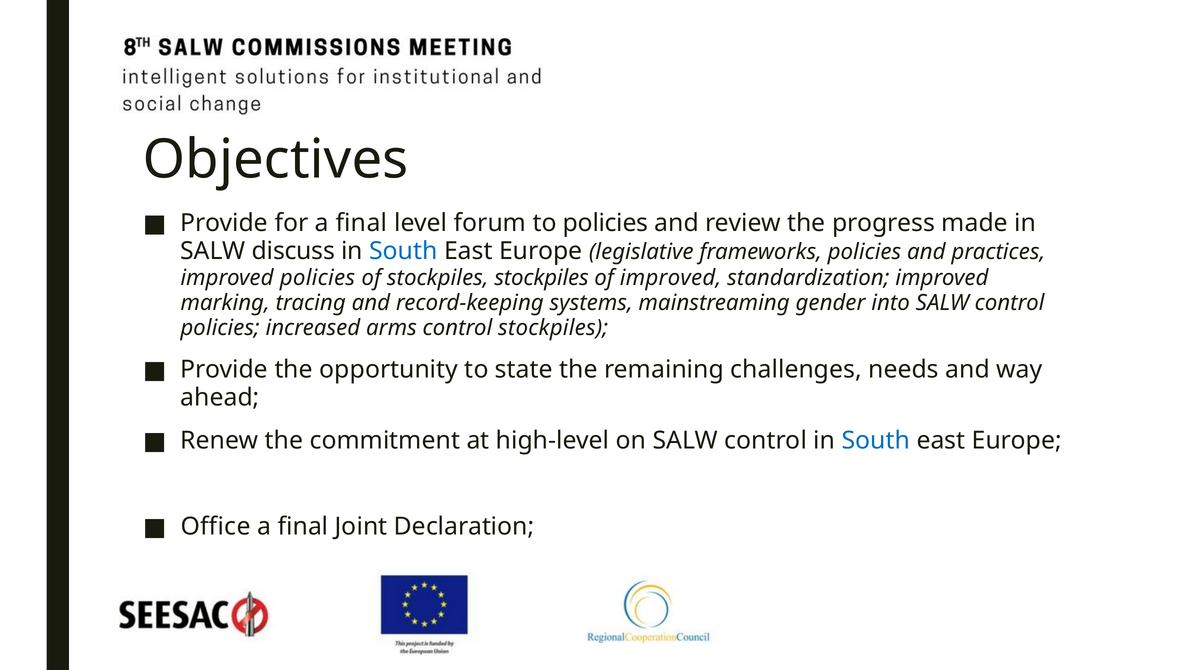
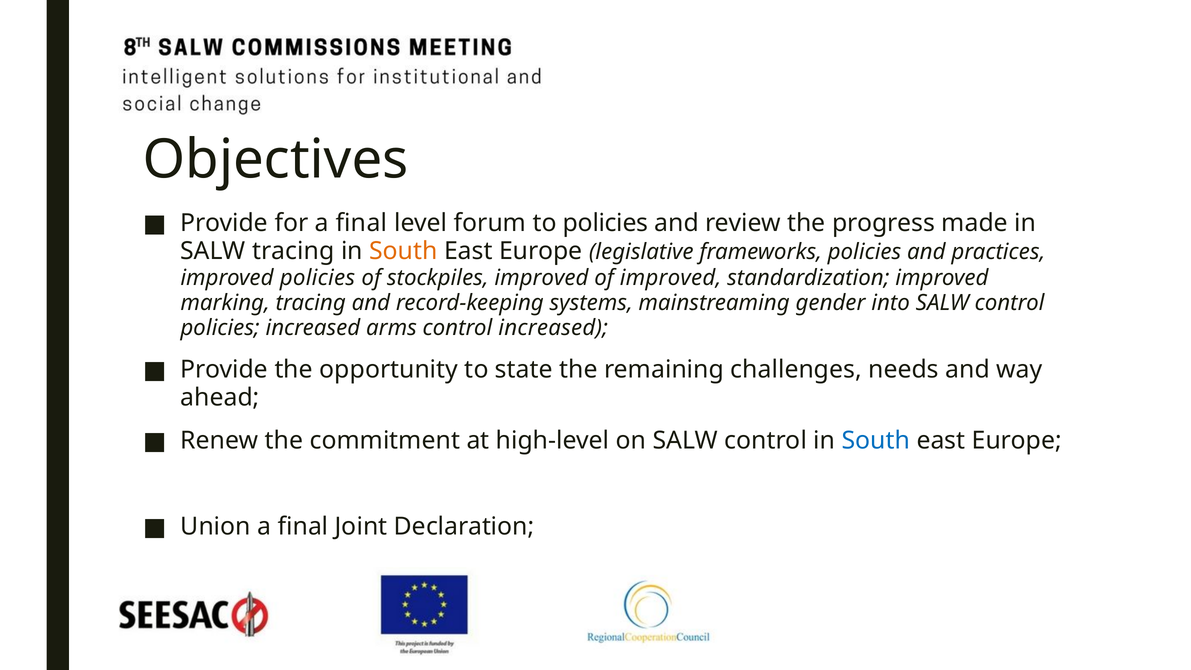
SALW discuss: discuss -> tracing (293, 251)
South colour: blue -> orange (403, 251)
stockpiles stockpiles: stockpiles -> improved (541, 278)
control stockpiles: stockpiles -> increased (553, 328)
Office: Office -> Union (216, 526)
